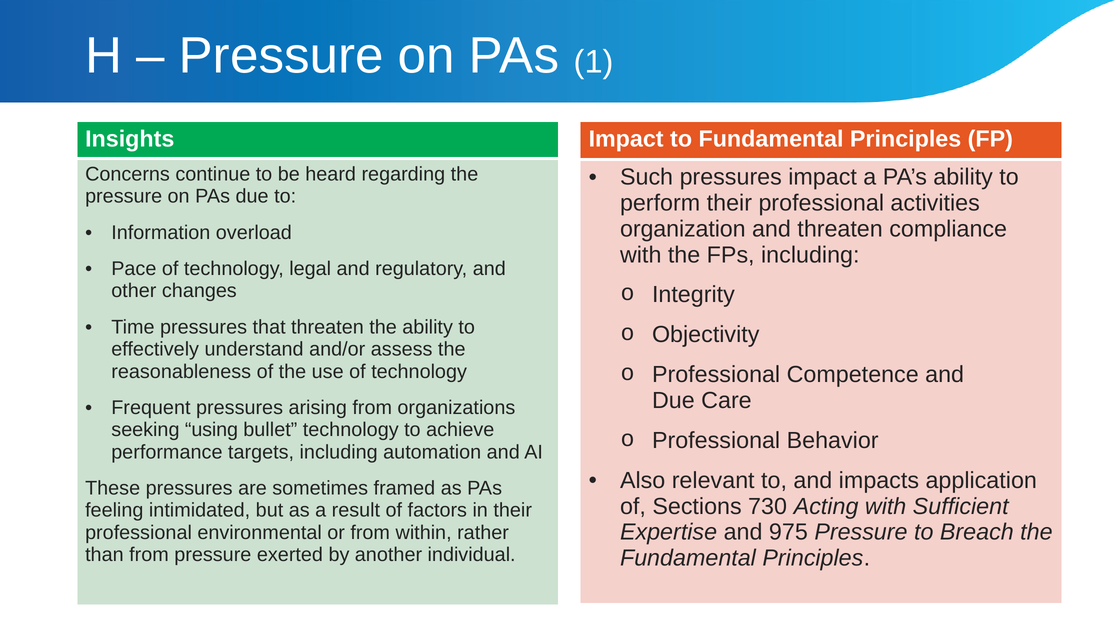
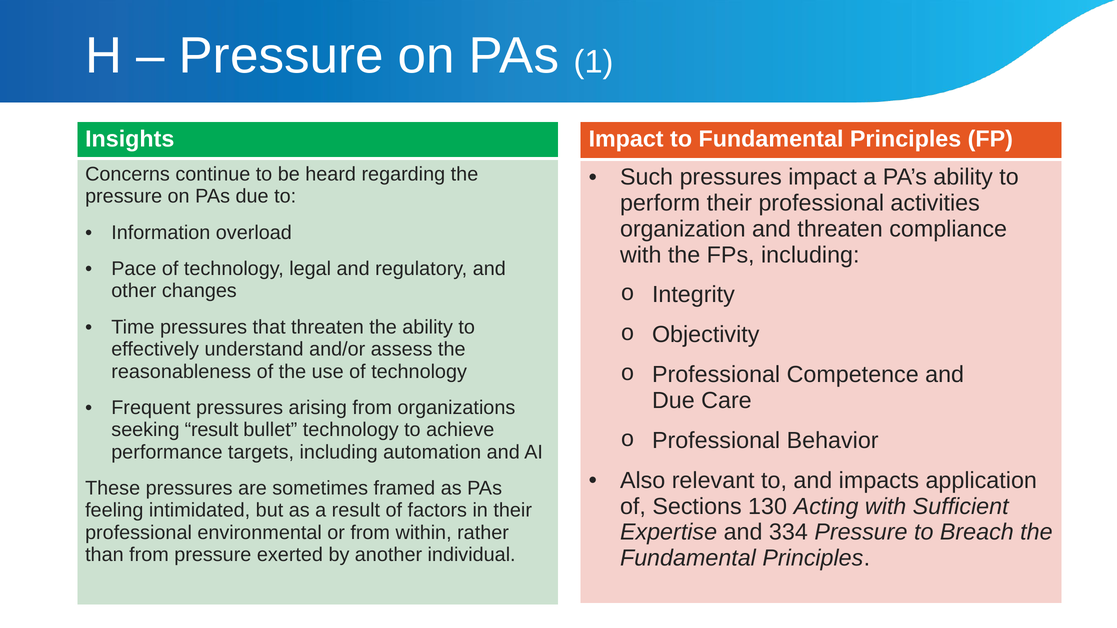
seeking using: using -> result (212, 430)
730: 730 -> 130 (768, 507)
975: 975 -> 334 (788, 533)
